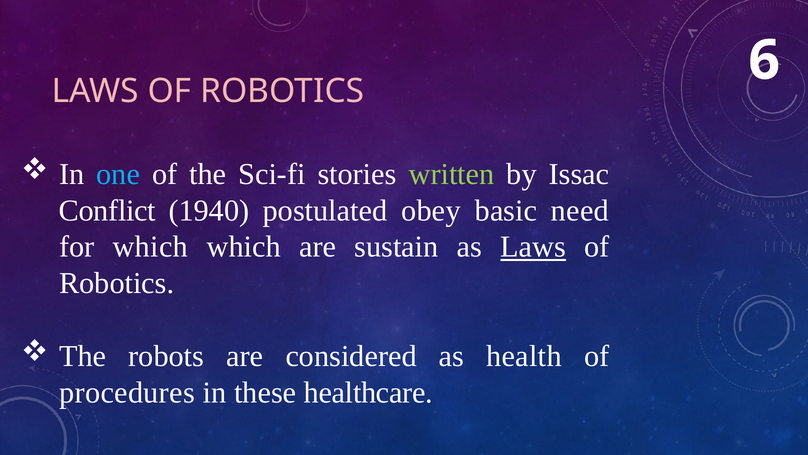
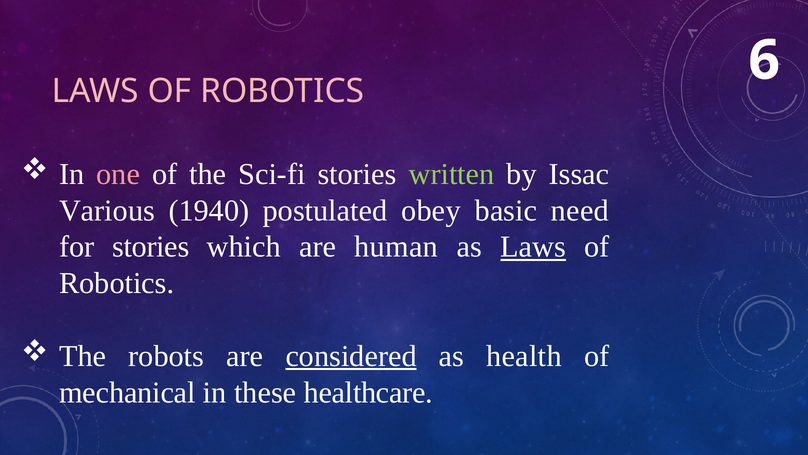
one colour: light blue -> pink (118, 174)
Conflict: Conflict -> Various (107, 210)
for which: which -> stories (151, 247)
sustain: sustain -> human (396, 247)
considered underline: none -> present (351, 356)
procedures: procedures -> mechanical (127, 392)
